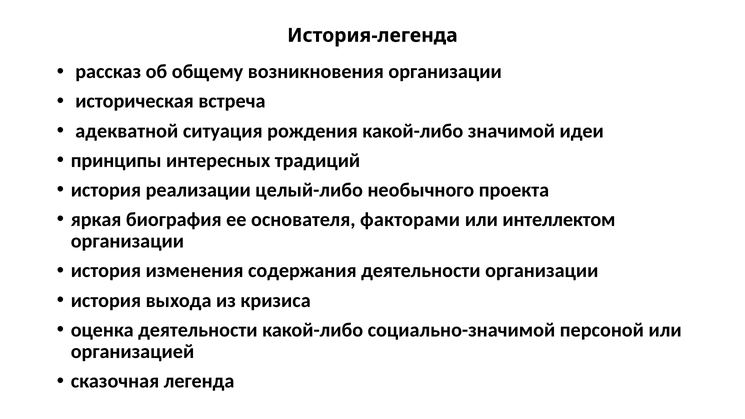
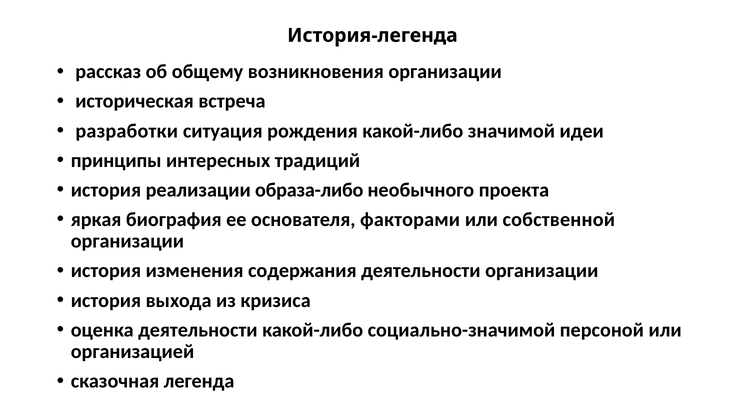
адекватной: адекватной -> разработки (127, 131)
целый-либо: целый-либо -> образа-либо (309, 190)
интеллектом: интеллектом -> собственной (559, 220)
